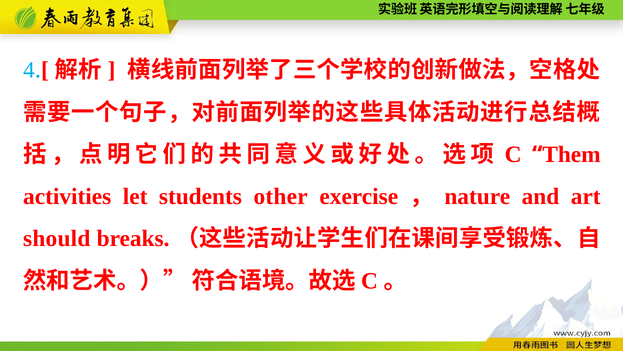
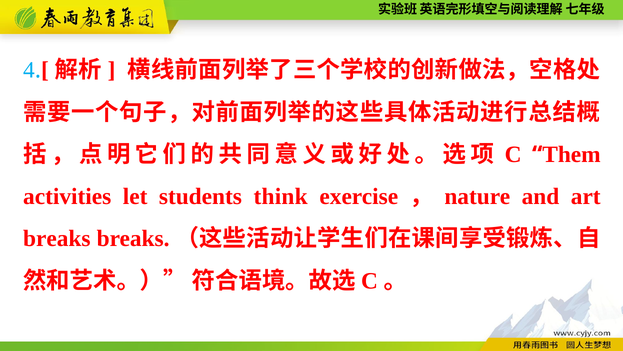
other: other -> think (281, 196)
should: should -> breaks (57, 238)
